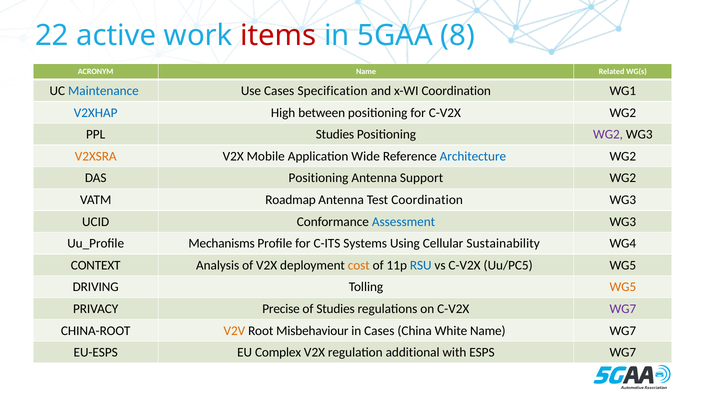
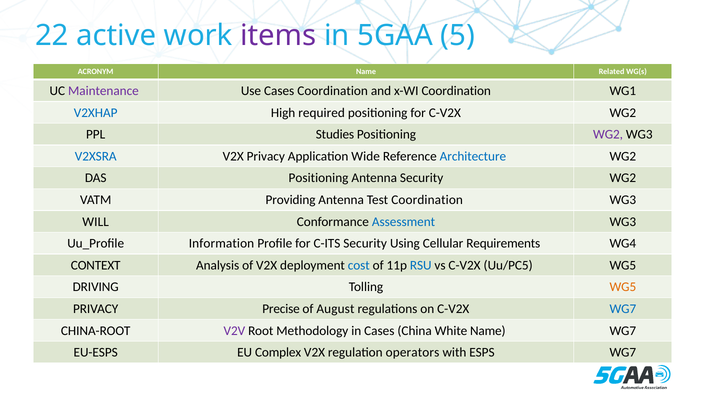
items colour: red -> purple (278, 36)
8: 8 -> 5 (458, 36)
Maintenance colour: blue -> purple (103, 91)
Cases Specification: Specification -> Coordination (333, 91)
between: between -> required (322, 113)
V2XSRA colour: orange -> blue (96, 156)
V2X Mobile: Mobile -> Privacy (266, 156)
Antenna Support: Support -> Security (422, 178)
Roadmap: Roadmap -> Providing (291, 200)
UCID: UCID -> WILL (96, 221)
Mechanisms: Mechanisms -> Information (221, 243)
C-ITS Systems: Systems -> Security (365, 243)
Sustainability: Sustainability -> Requirements (503, 243)
cost colour: orange -> blue (359, 265)
of Studies: Studies -> August (335, 309)
WG7 colour: purple -> blue (623, 309)
V2V colour: orange -> purple (234, 330)
Misbehaviour: Misbehaviour -> Methodology (312, 330)
additional: additional -> operators (413, 352)
